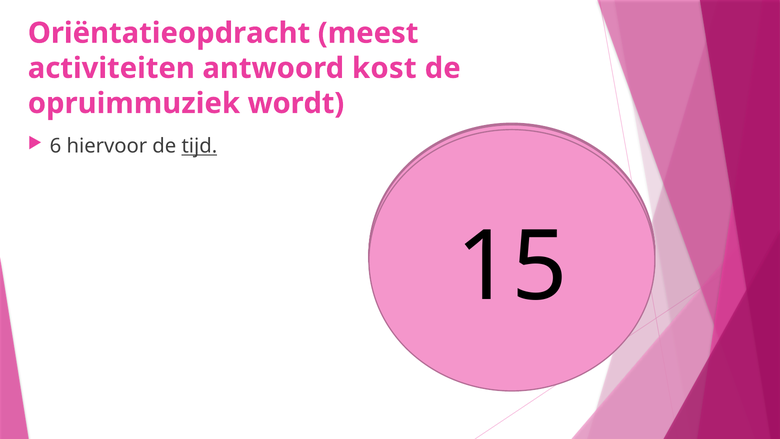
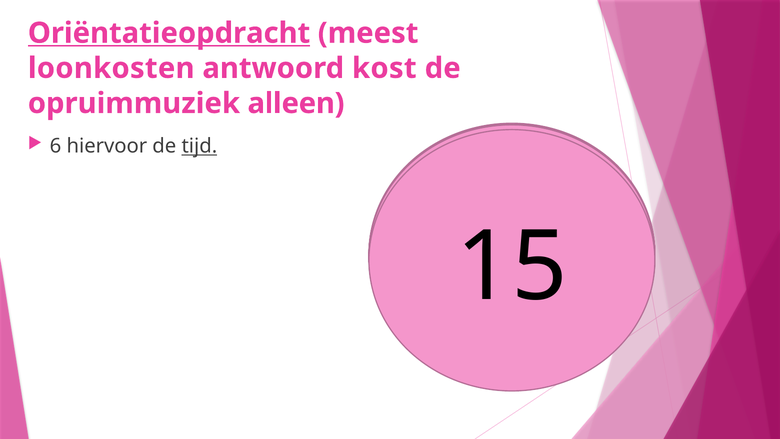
Oriëntatieopdracht underline: none -> present (169, 33)
activiteiten: activiteiten -> loonkosten (111, 68)
wordt: wordt -> alleen (296, 103)
